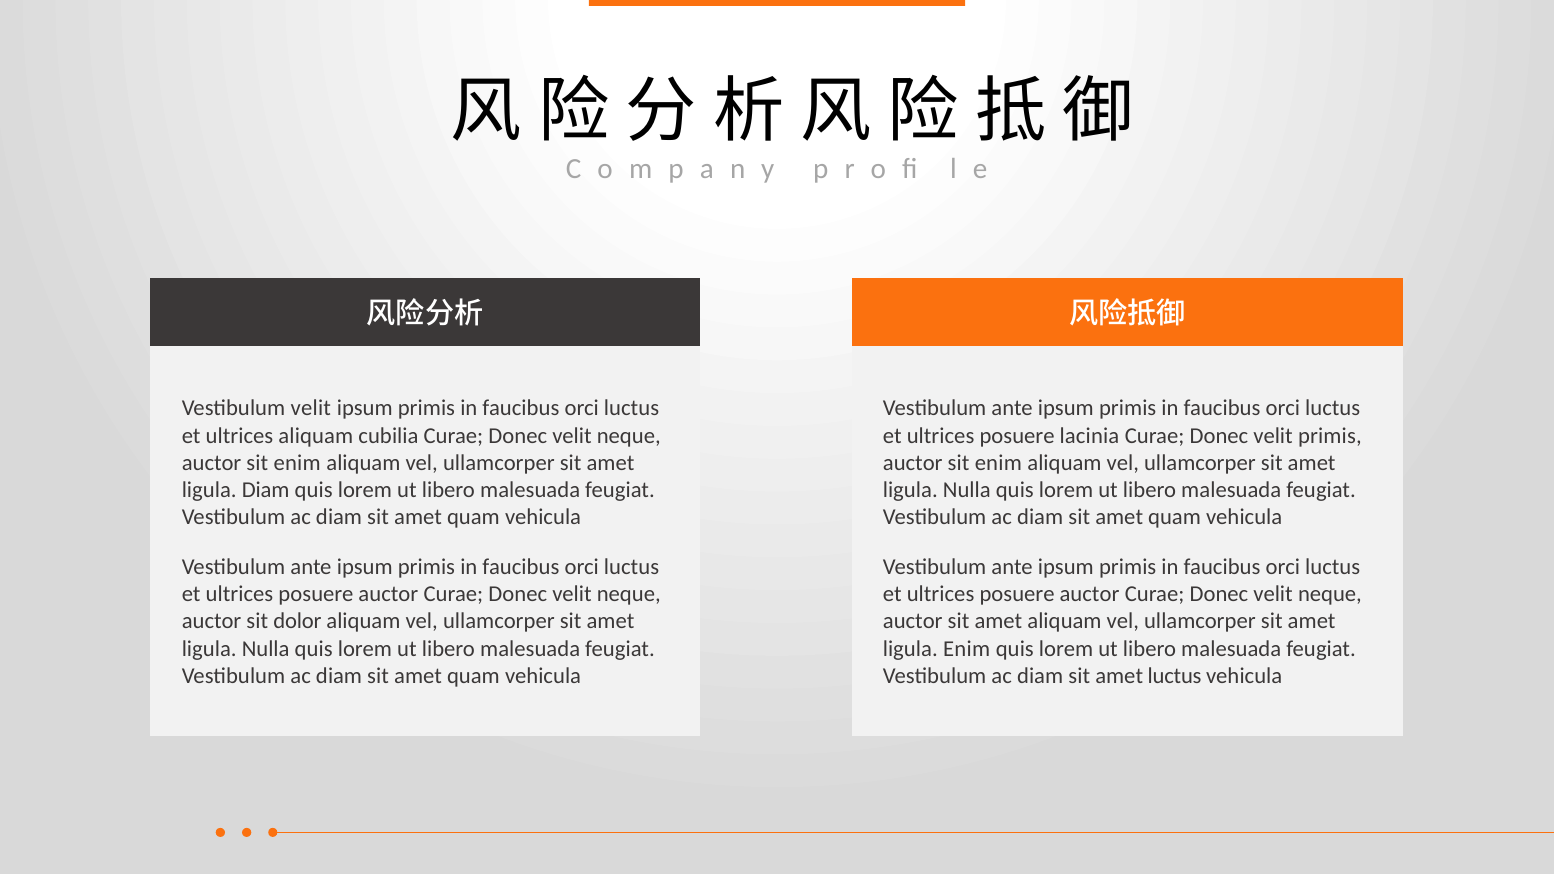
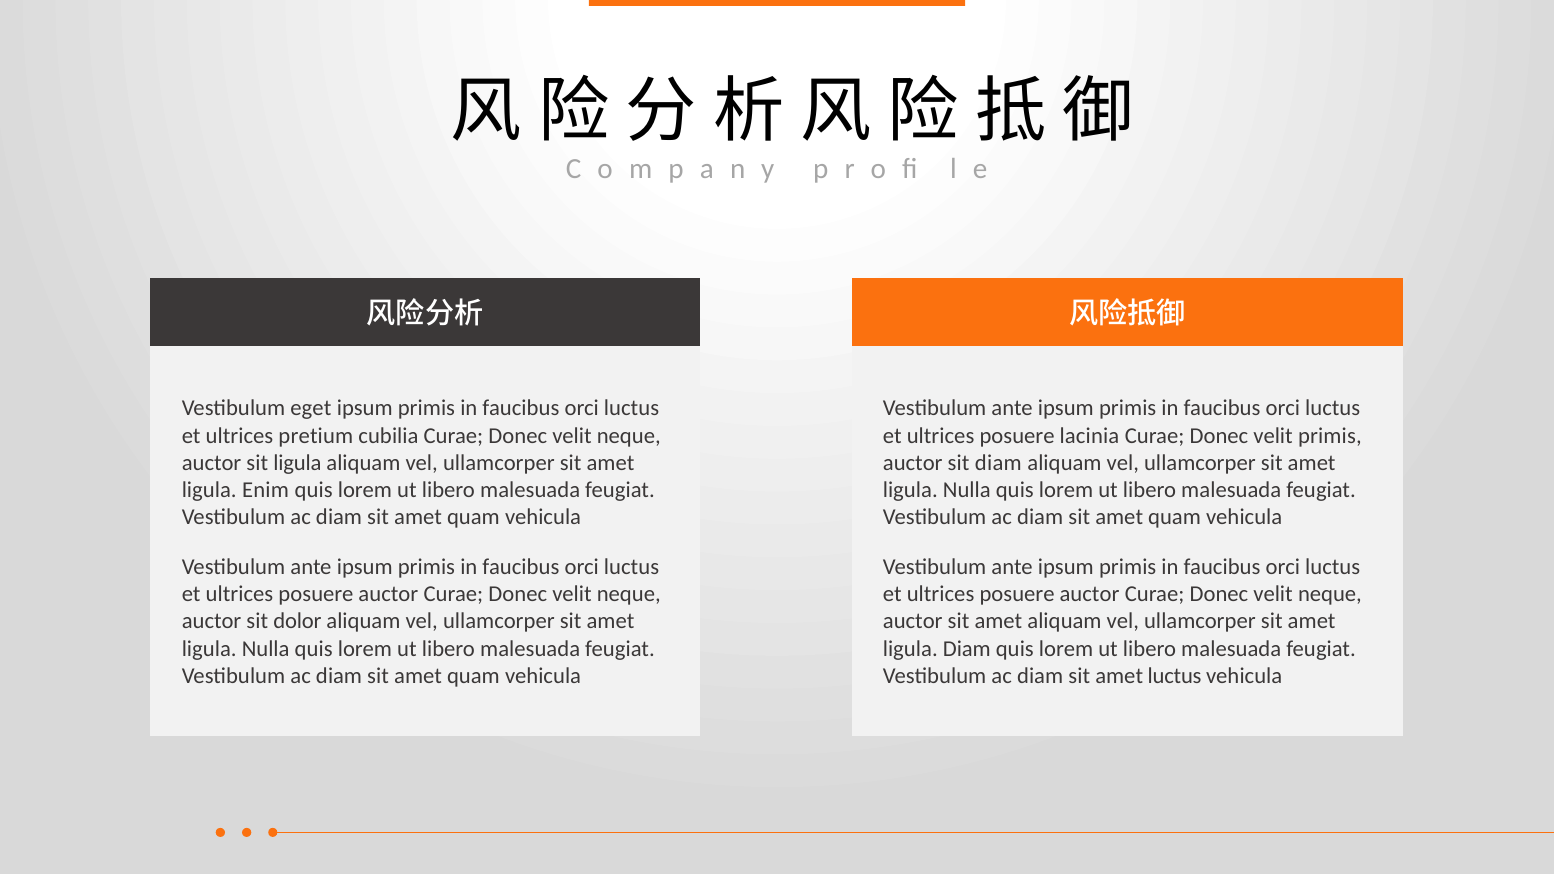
Vestibulum velit: velit -> eget (311, 408)
ultrices aliquam: aliquam -> pretium (316, 436)
enim: enim -> ligula (297, 463)
enim: enim -> diam (998, 463)
ligula Diam: Diam -> Enim (266, 490)
ligula Enim: Enim -> Diam (967, 649)
